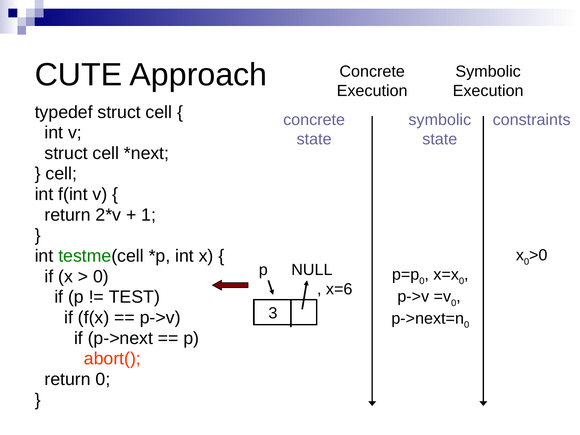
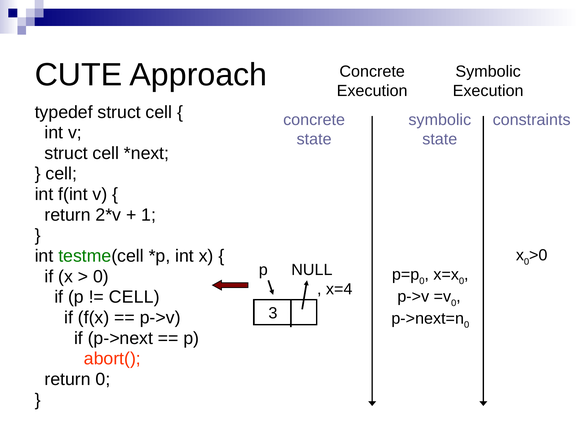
x=6: x=6 -> x=4 (339, 289)
TEST: TEST -> CELL (134, 297)
